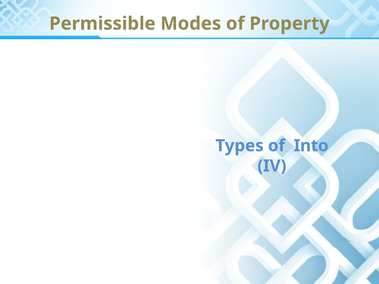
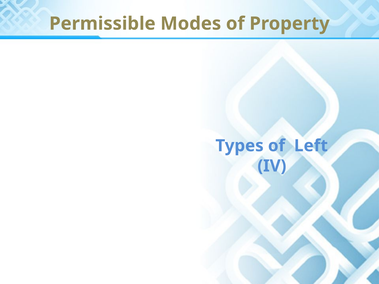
Into: Into -> Left (311, 146)
